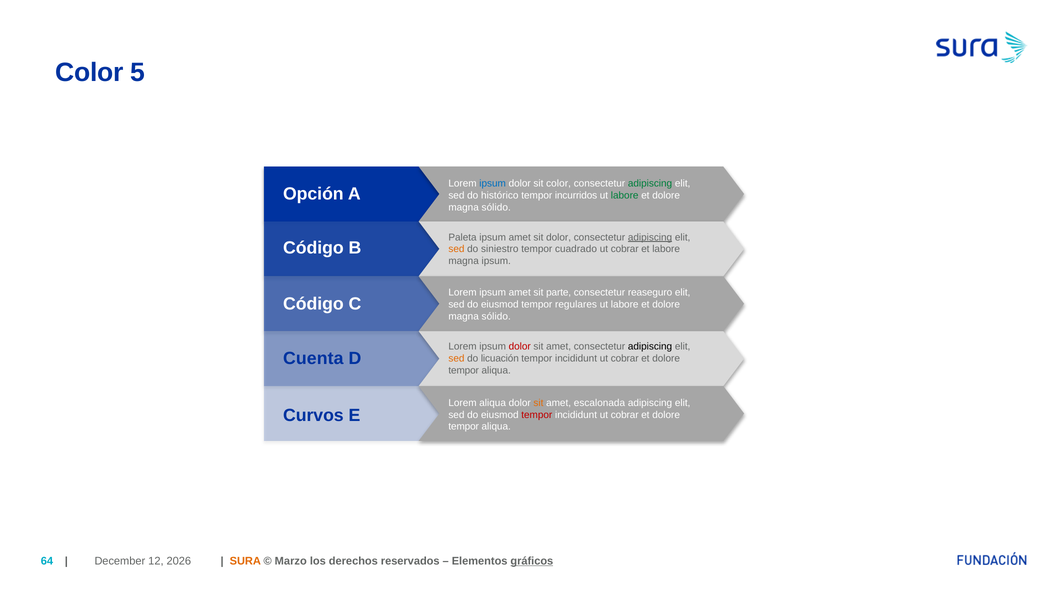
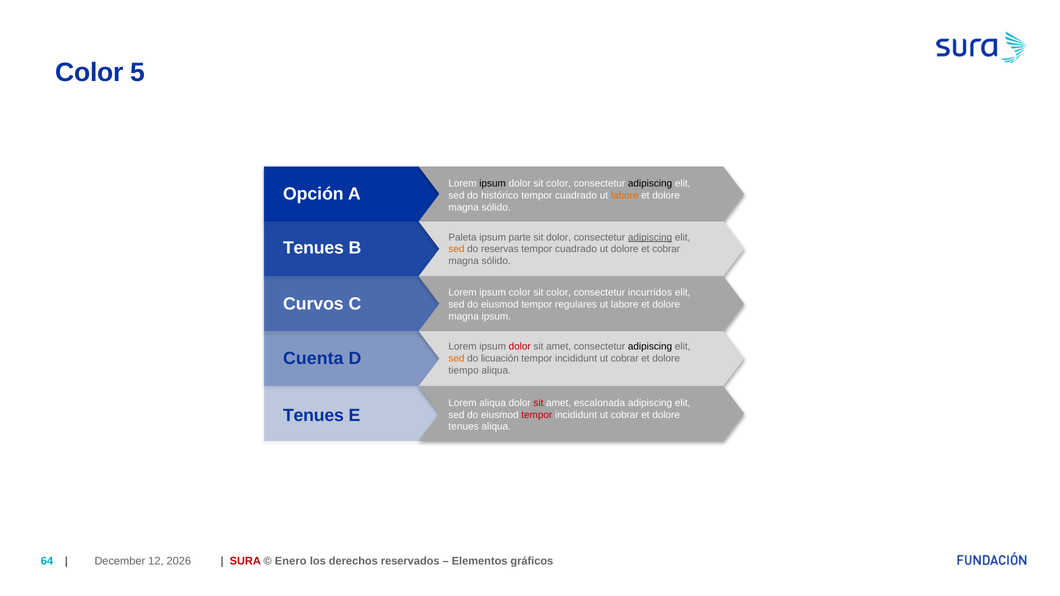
ipsum colour: blue -> black (493, 183)
adipiscing colour: green -> black (650, 183)
incurridos: incurridos -> cuadrado (576, 195)
labore colour: green -> orange (625, 195)
amet: amet -> parte (520, 237)
Código: Código -> Tenues (313, 248)
siniestro: siniestro -> reservas (500, 249)
cobrar: cobrar -> dolore (625, 249)
et labore: labore -> cobrar (666, 249)
ipsum: ipsum -> sólido (496, 261)
Lorem ipsum amet: amet -> color (520, 293)
parte: parte -> color (559, 293)
reaseguro: reaseguro -> incurridos (650, 293)
Código: Código -> Curvos (313, 304)
sólido: sólido -> ipsum (496, 317)
tempor: tempor -> tiempo (464, 370)
sit colour: orange -> red (538, 403)
Curvos: Curvos -> Tenues (313, 416)
tempor: tempor -> tenues (464, 427)
SURA colour: orange -> red (245, 561)
Marzo: Marzo -> Enero (291, 561)
gráficos underline: present -> none (532, 561)
